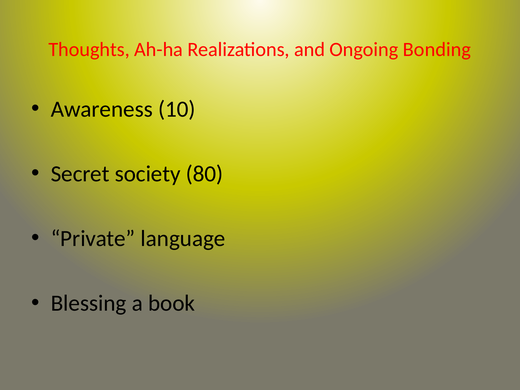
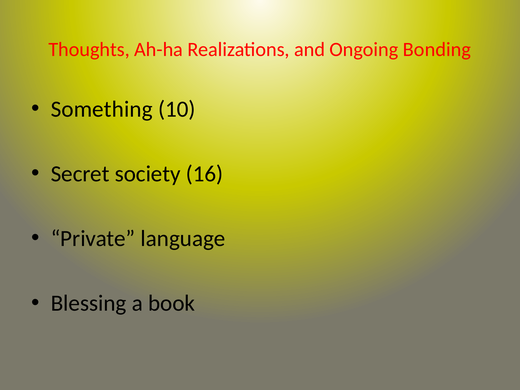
Awareness: Awareness -> Something (102, 109)
80: 80 -> 16 (205, 174)
